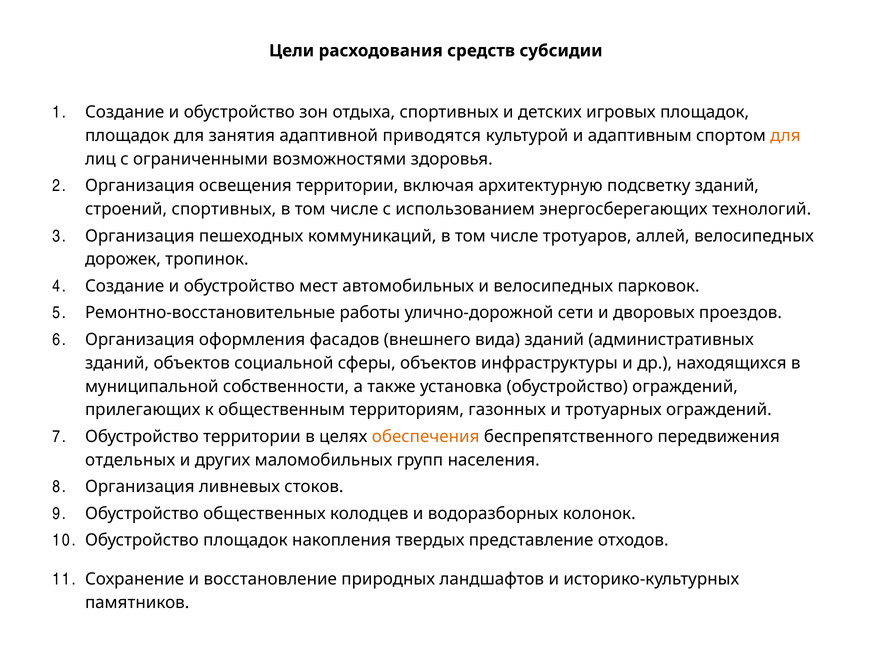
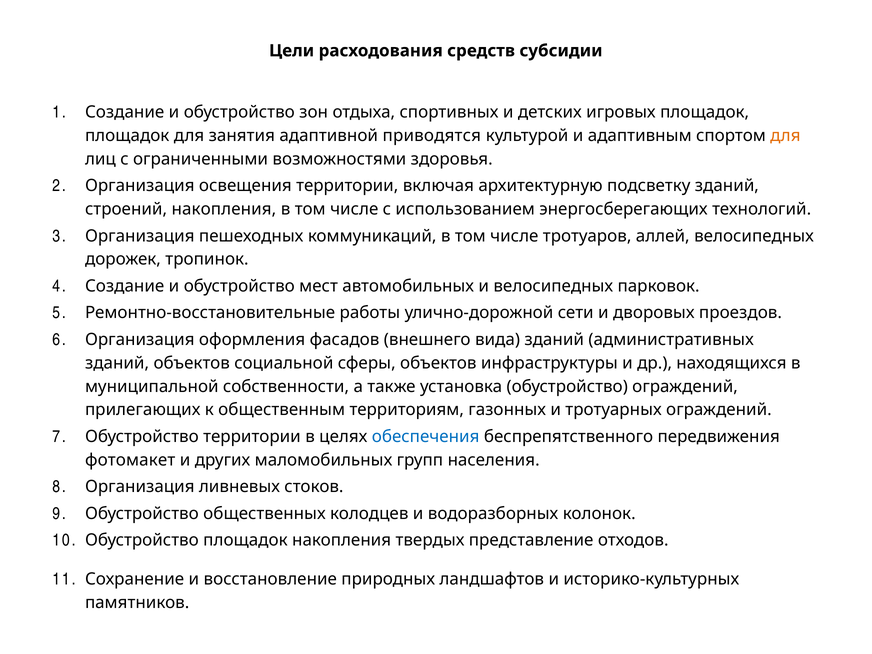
строений спортивных: спортивных -> накопления (224, 209)
обеспечения colour: orange -> blue (426, 437)
отдельных: отдельных -> фотомакет (130, 460)
